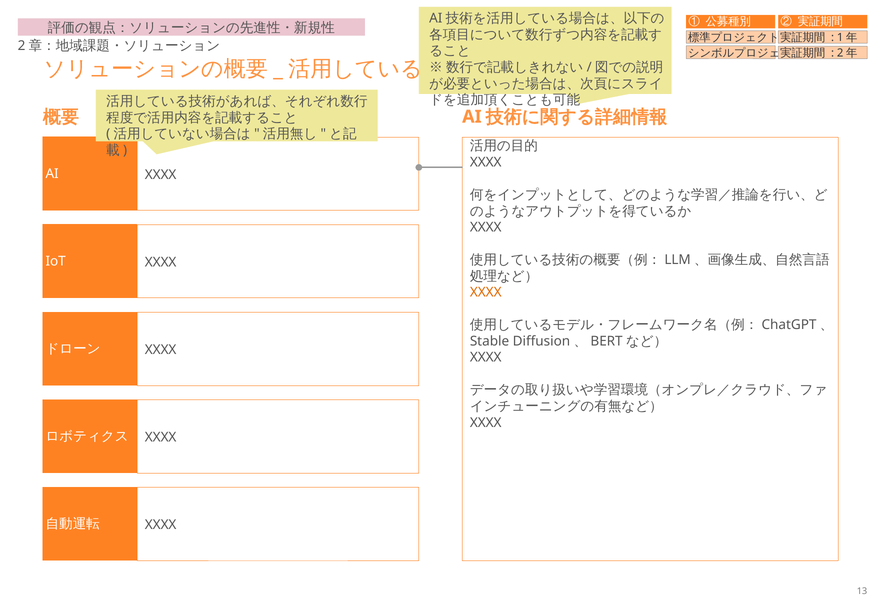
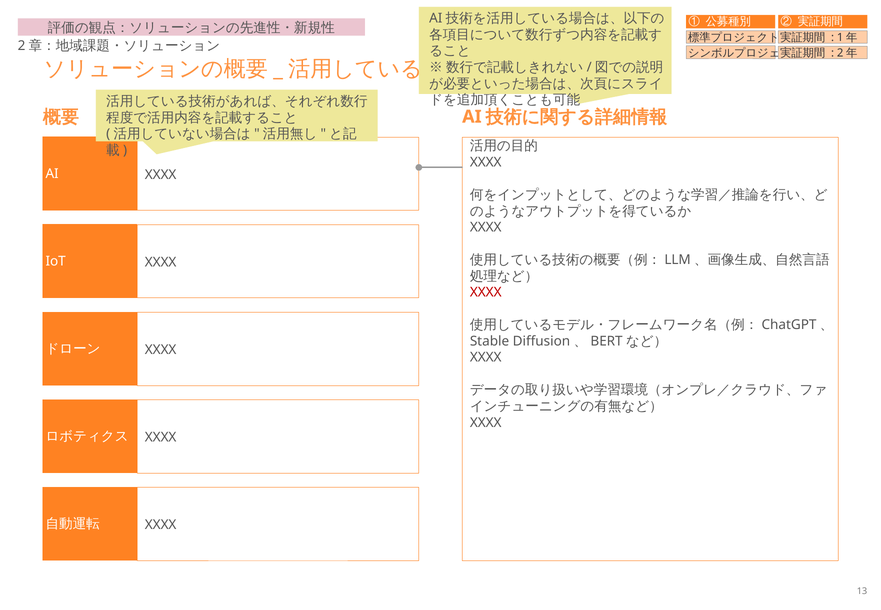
XXXX colour: orange -> red (486, 292)
